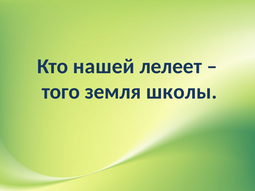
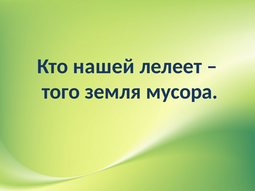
школы: школы -> мусора (182, 92)
